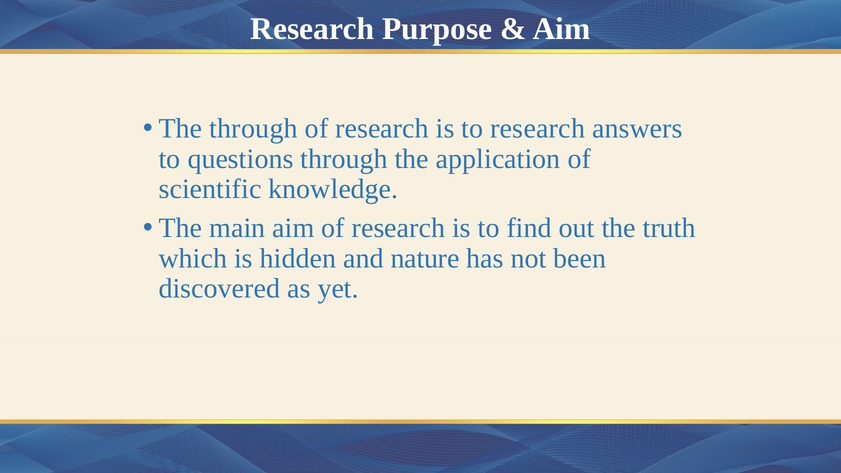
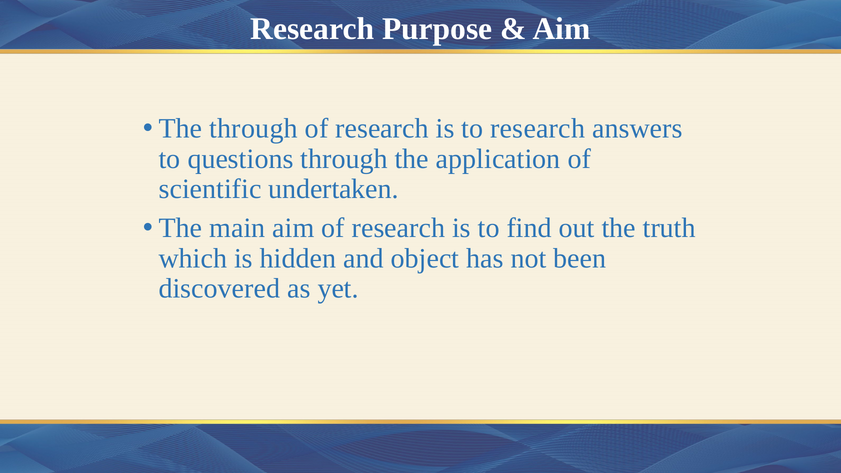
knowledge: knowledge -> undertaken (333, 189)
nature: nature -> object (425, 258)
